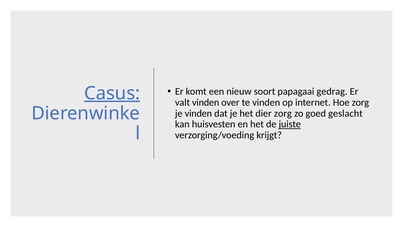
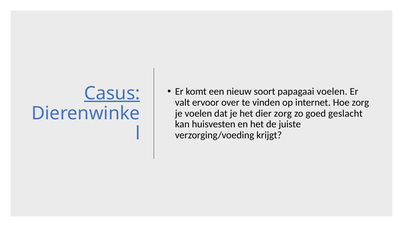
papagaai gedrag: gedrag -> voelen (332, 92)
valt vinden: vinden -> ervoor (206, 102)
je vinden: vinden -> voelen (198, 113)
juiste underline: present -> none (290, 124)
